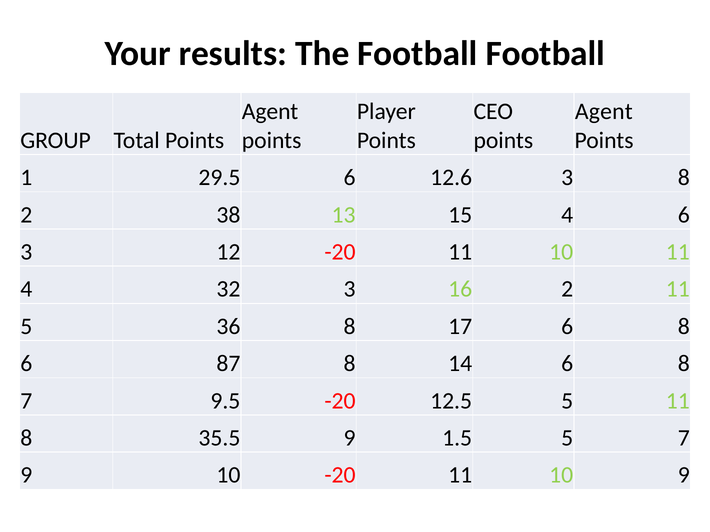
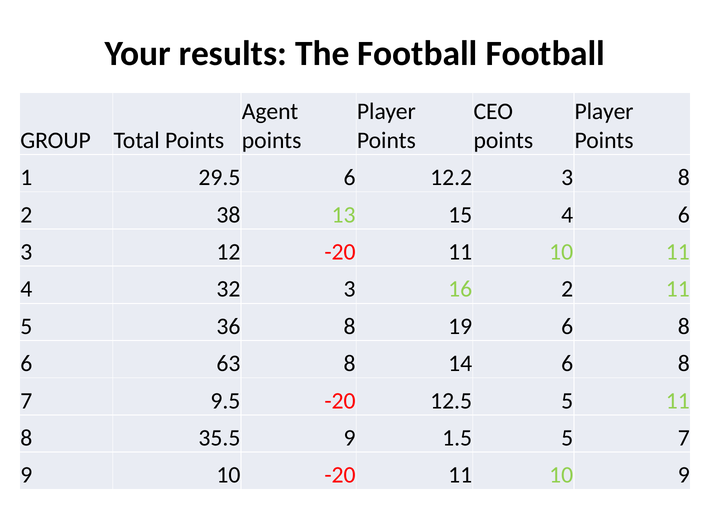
Agent: Agent -> Player (604, 112)
12.6: 12.6 -> 12.2 (451, 178)
17: 17 -> 19 (460, 327)
87: 87 -> 63 (228, 364)
